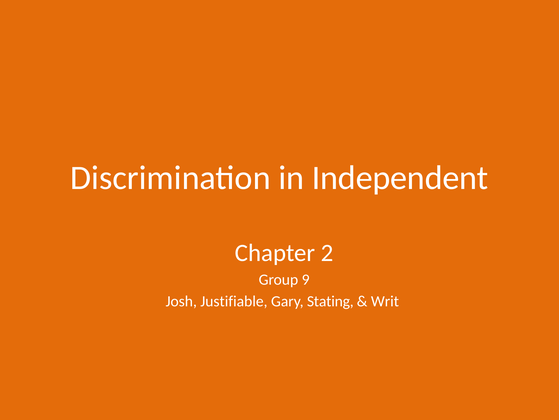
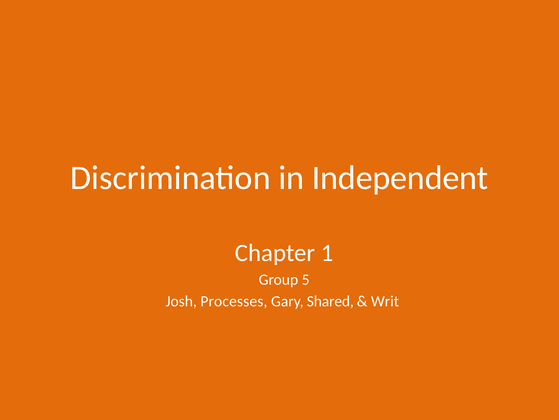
2: 2 -> 1 (327, 252)
9: 9 -> 5 (306, 279)
Justifiable: Justifiable -> Processes (234, 301)
Stating: Stating -> Shared (330, 301)
